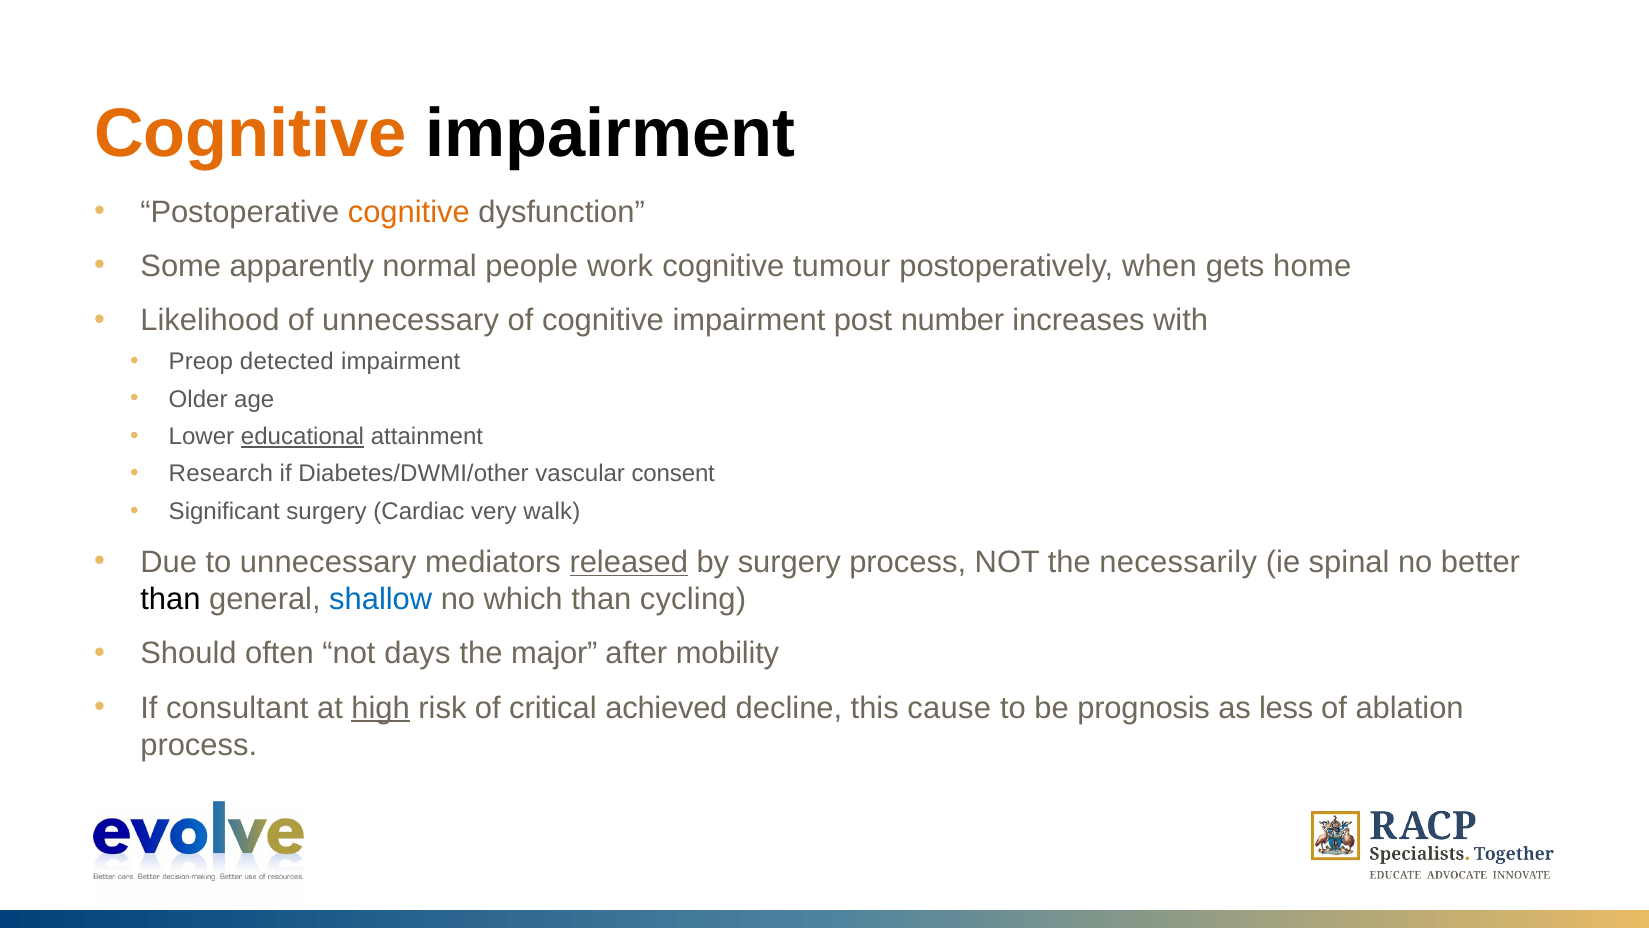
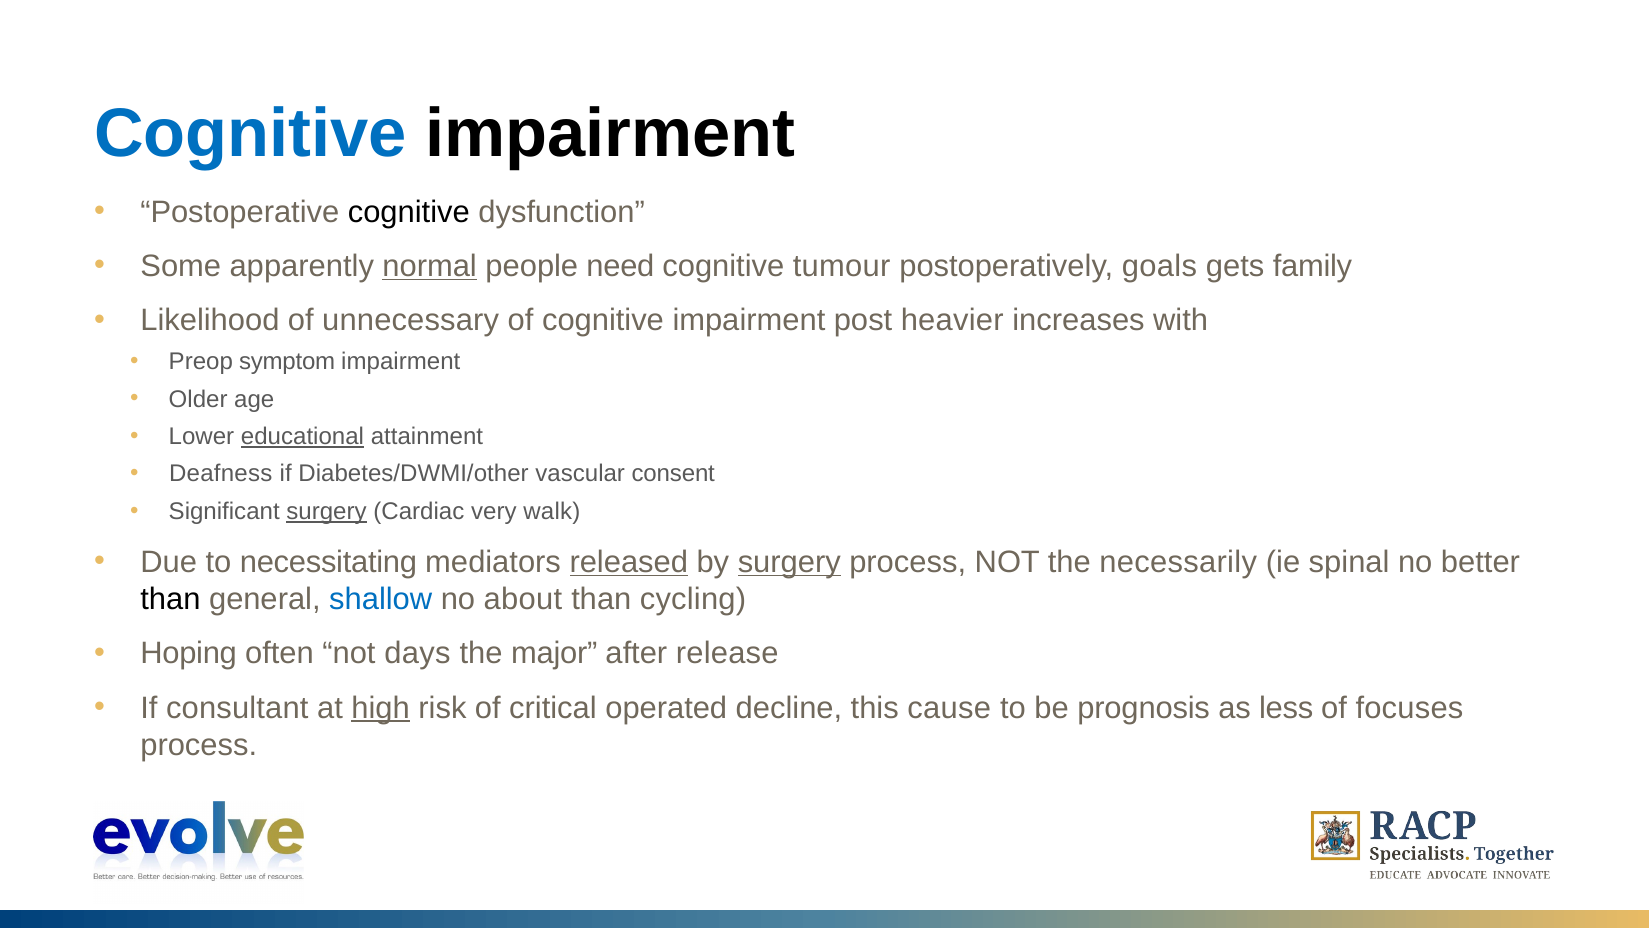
Cognitive colour: orange -> blue (250, 134)
cognitive colour: orange -> black (409, 212)
normal underline: none -> present (430, 266)
work: work -> need (620, 266)
when: when -> goals (1159, 266)
home: home -> family (1313, 266)
number: number -> heavier (952, 320)
detected: detected -> symptom (287, 361)
Research: Research -> Deafness (221, 474)
surgery underline: none -> present (326, 511)
to unnecessary: unnecessary -> necessitating (328, 562)
surgery underline: none -> present (789, 562)
which: which -> about (523, 599)
Should: Should -> Hoping (189, 653)
mobility: mobility -> release (727, 653)
achieved: achieved -> operated (666, 708)
ablation: ablation -> focuses (1409, 708)
